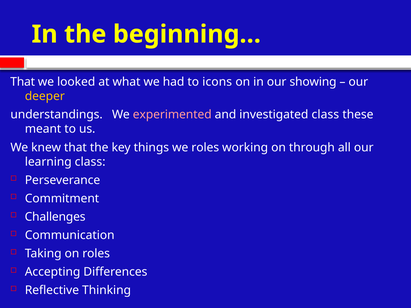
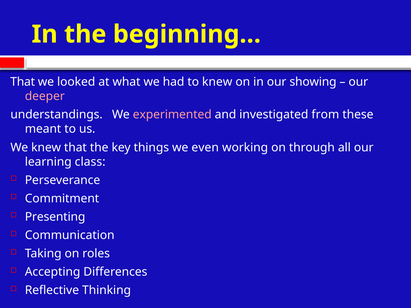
to icons: icons -> knew (217, 82)
deeper colour: yellow -> pink (45, 96)
investigated class: class -> from (325, 115)
we roles: roles -> even (205, 148)
Challenges: Challenges -> Presenting (55, 217)
